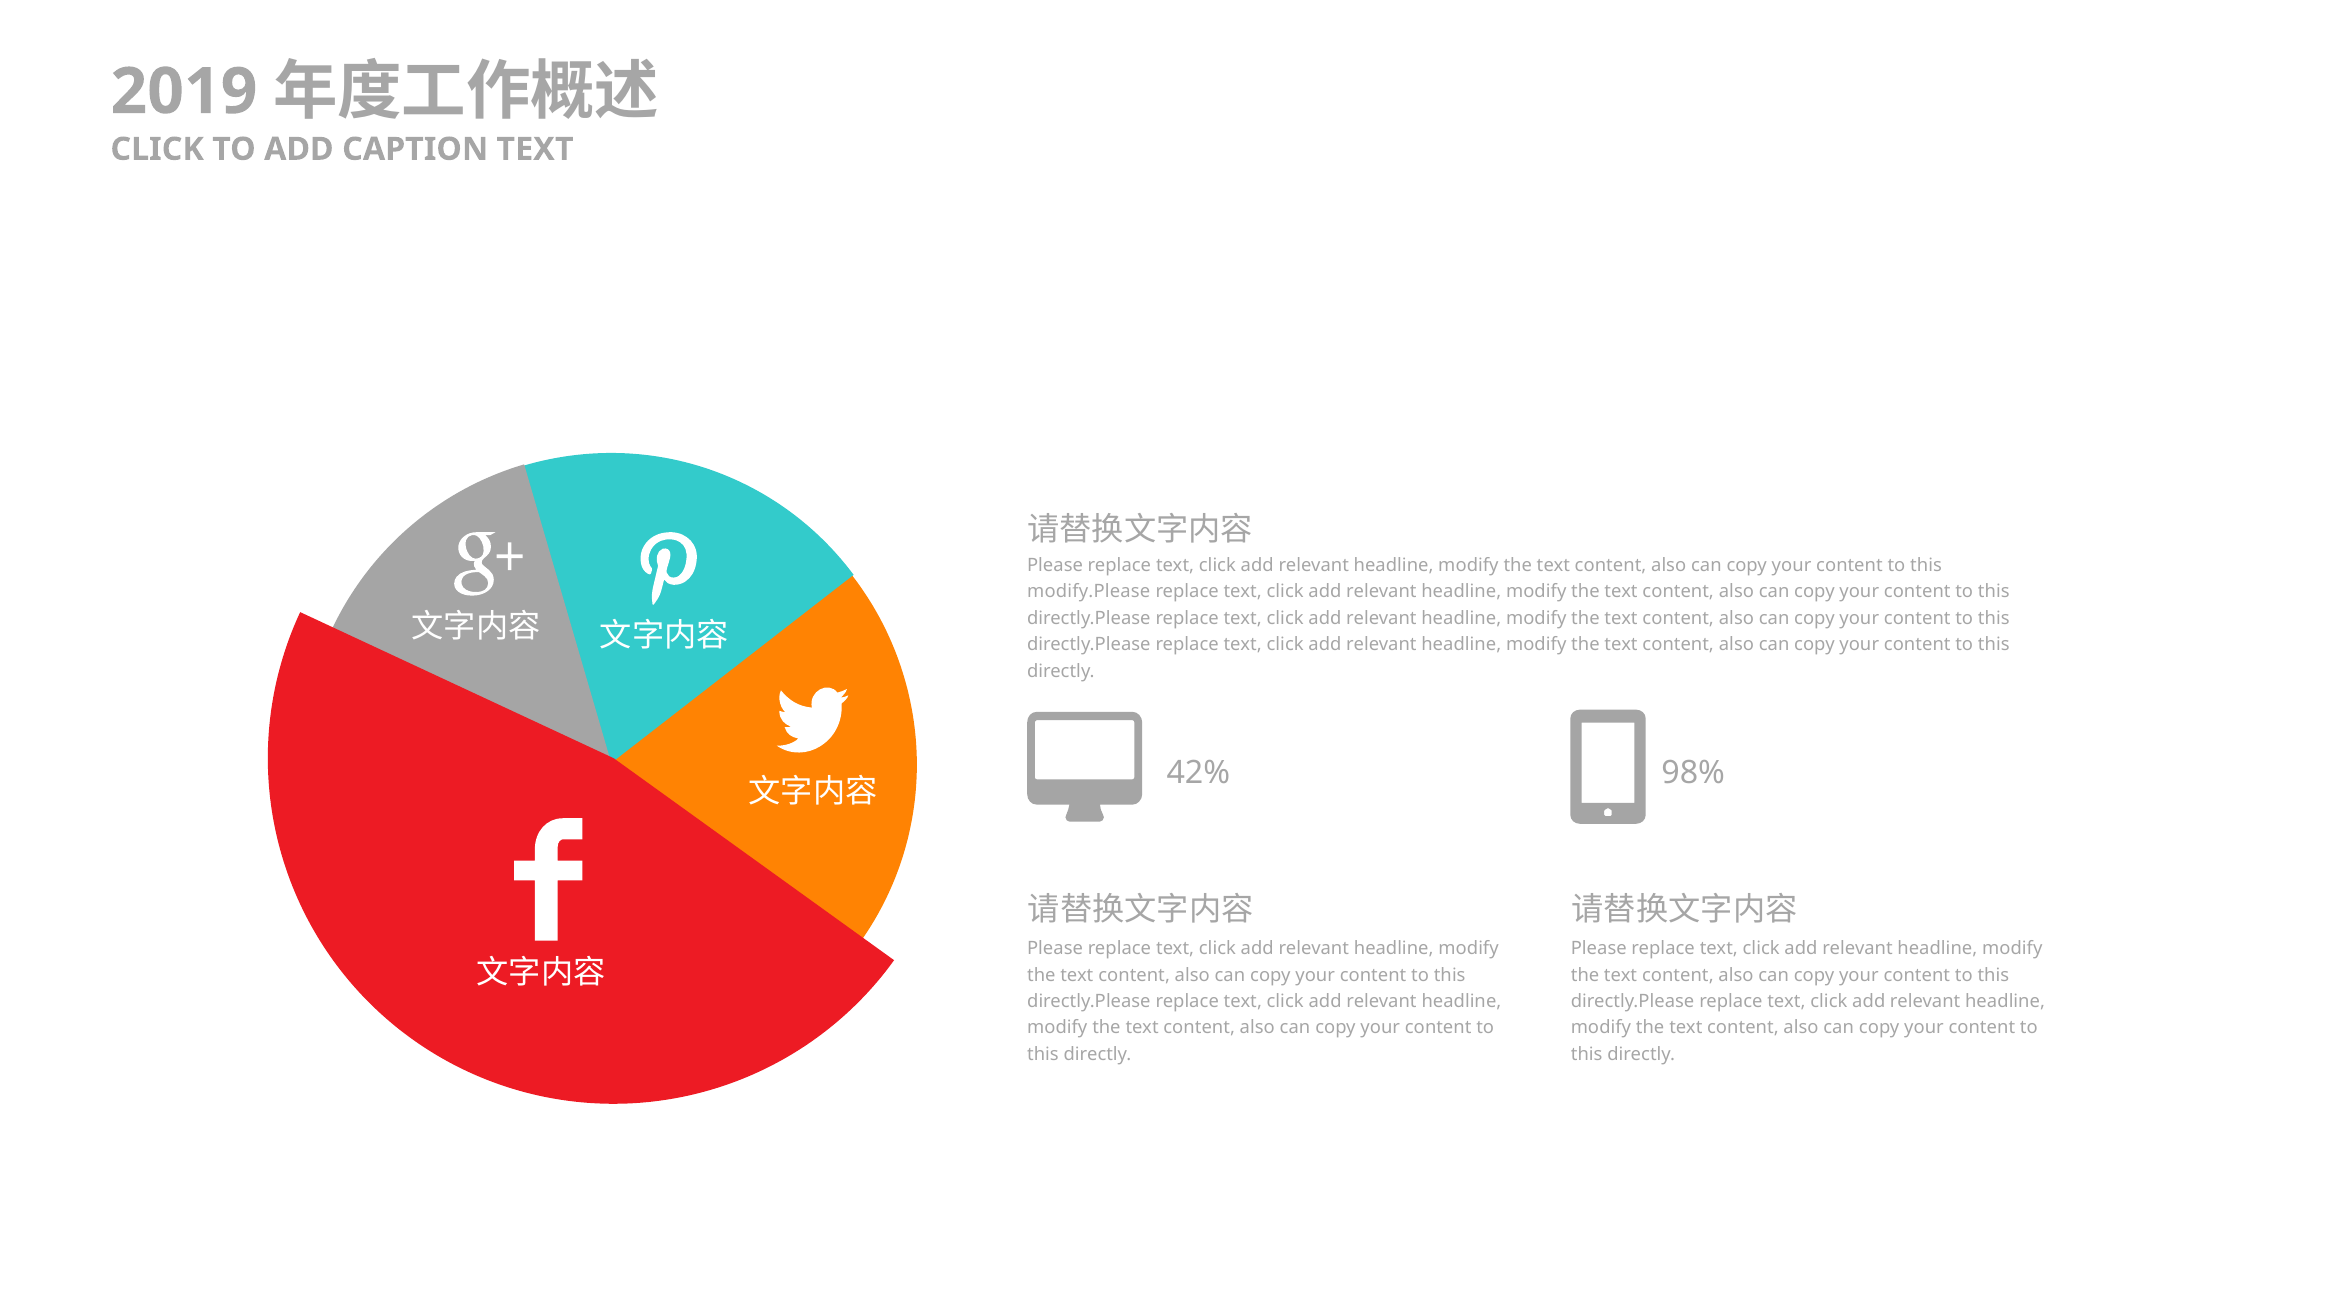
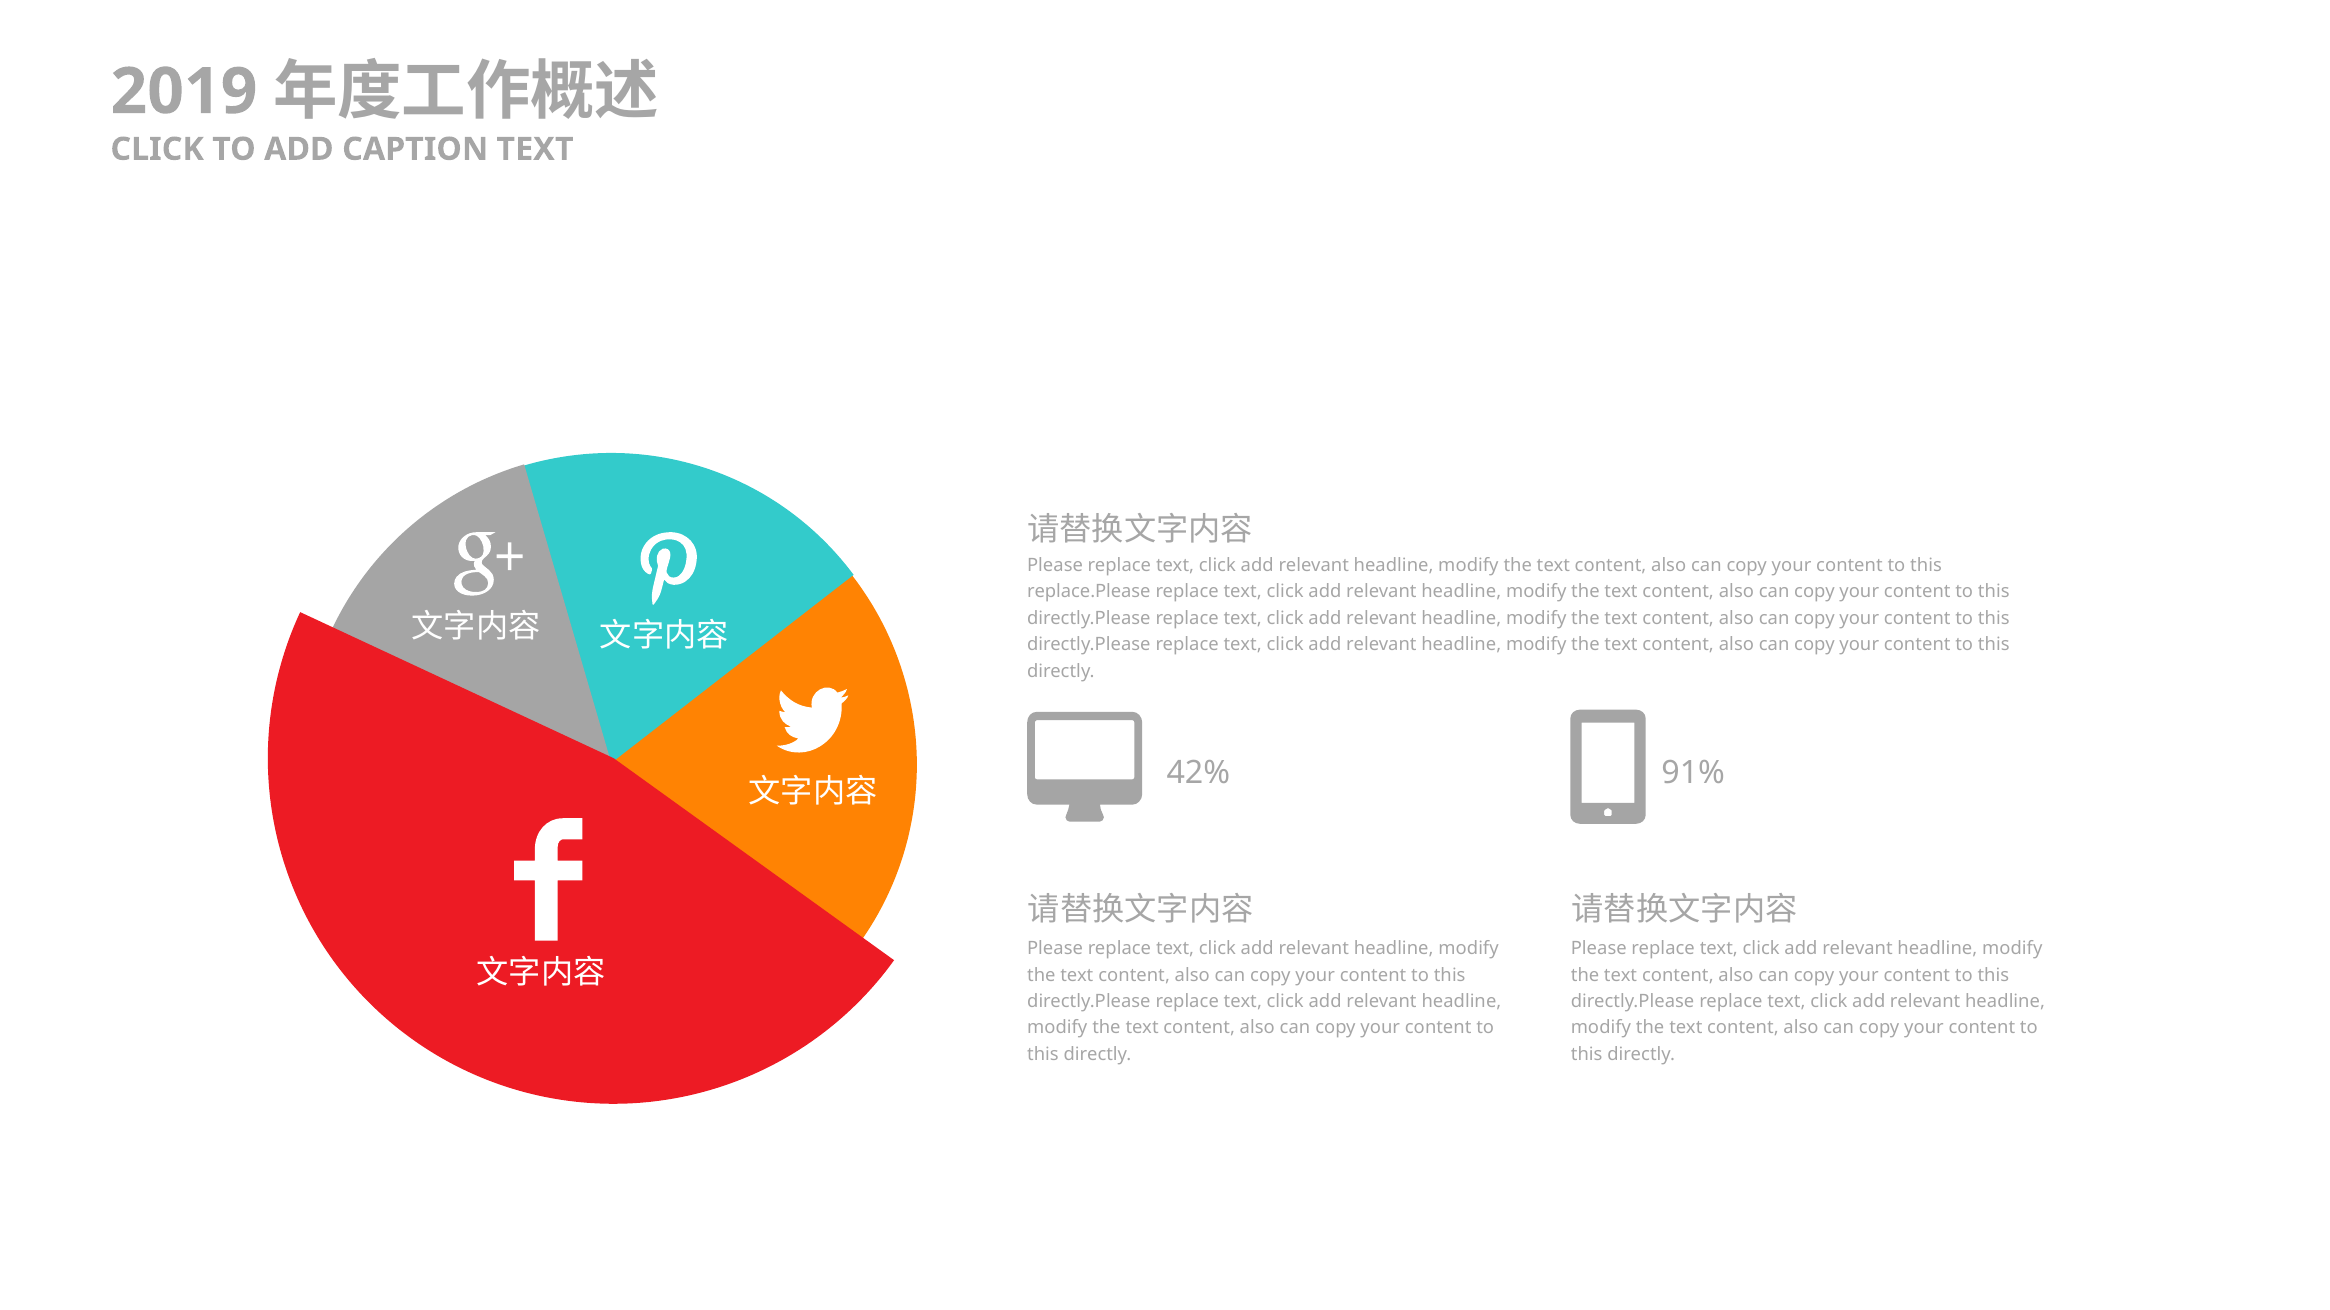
modify.Please: modify.Please -> replace.Please (1089, 592)
98%: 98% -> 91% (1693, 773)
